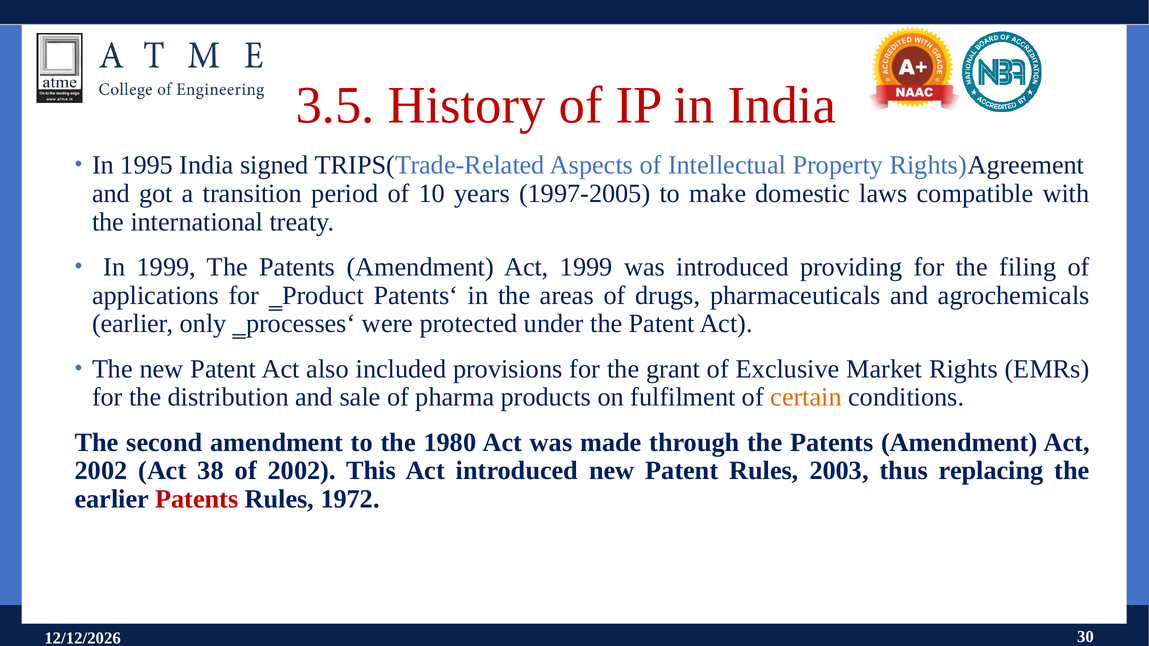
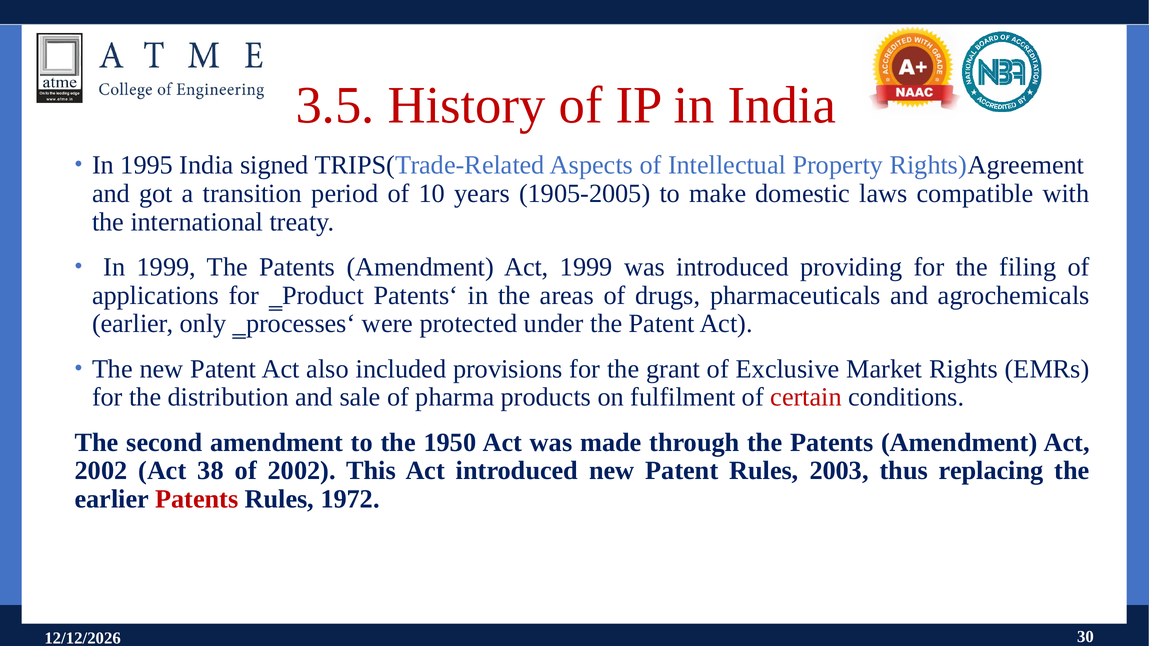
1997-2005: 1997-2005 -> 1905-2005 (585, 194)
certain colour: orange -> red (806, 397)
1980: 1980 -> 1950 (450, 443)
